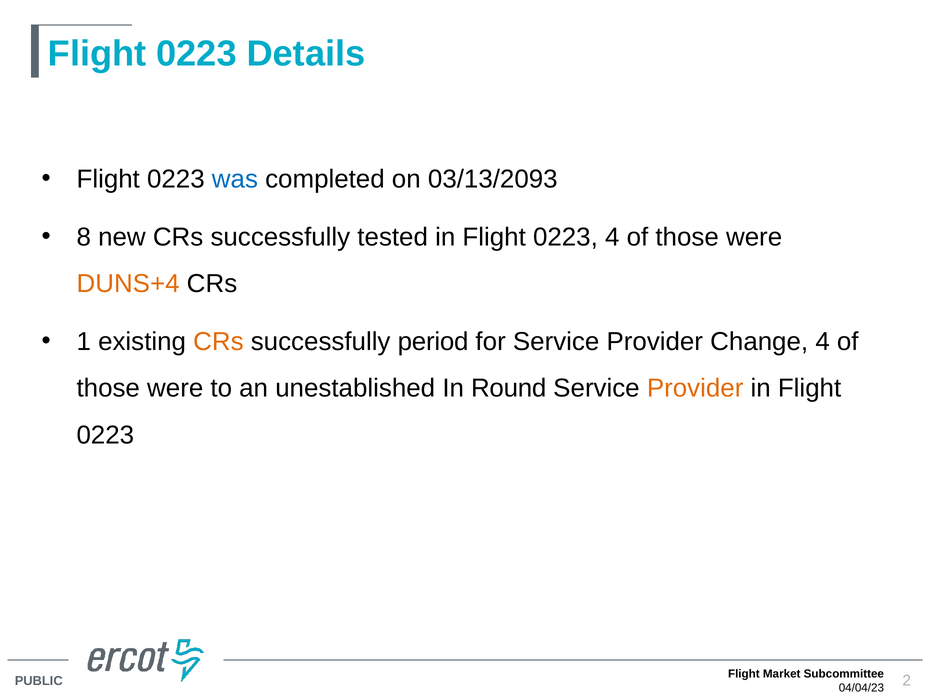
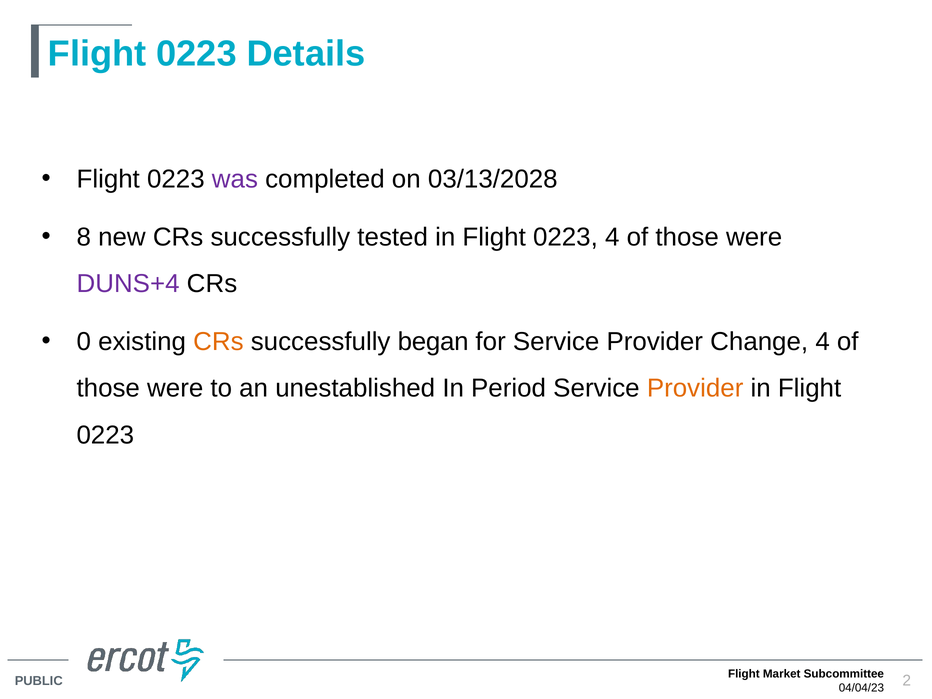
was colour: blue -> purple (235, 179)
03/13/2093: 03/13/2093 -> 03/13/2028 (493, 179)
DUNS+4 colour: orange -> purple (128, 284)
1: 1 -> 0 (84, 342)
period: period -> began (433, 342)
Round: Round -> Period (509, 388)
